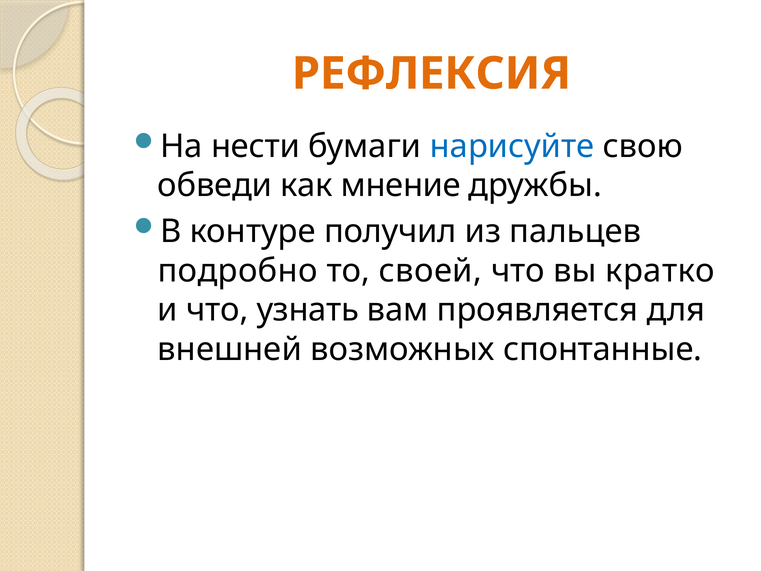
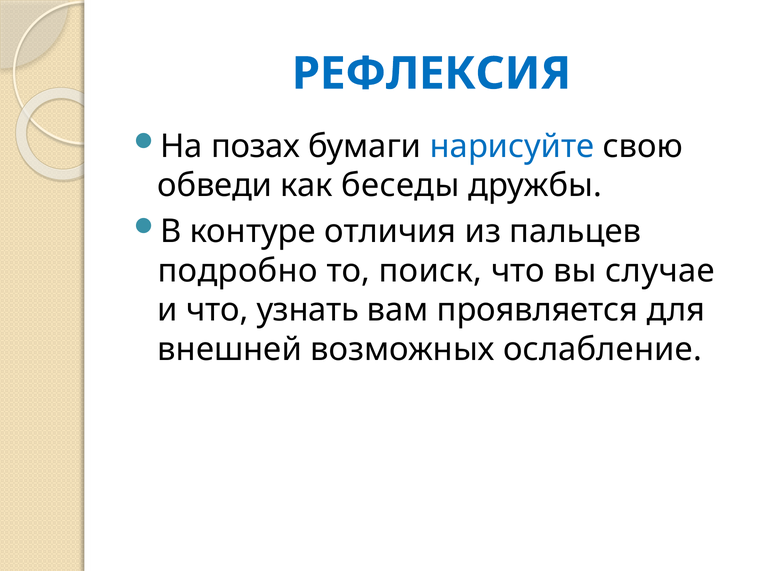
РЕФЛЕКСИЯ colour: orange -> blue (432, 74)
нести: нести -> позах (256, 146)
мнение: мнение -> беседы (400, 186)
получил: получил -> отличия (390, 231)
своей: своей -> поиск (430, 271)
кратко: кратко -> случае (660, 271)
спонтанные: спонтанные -> ослабление (602, 349)
